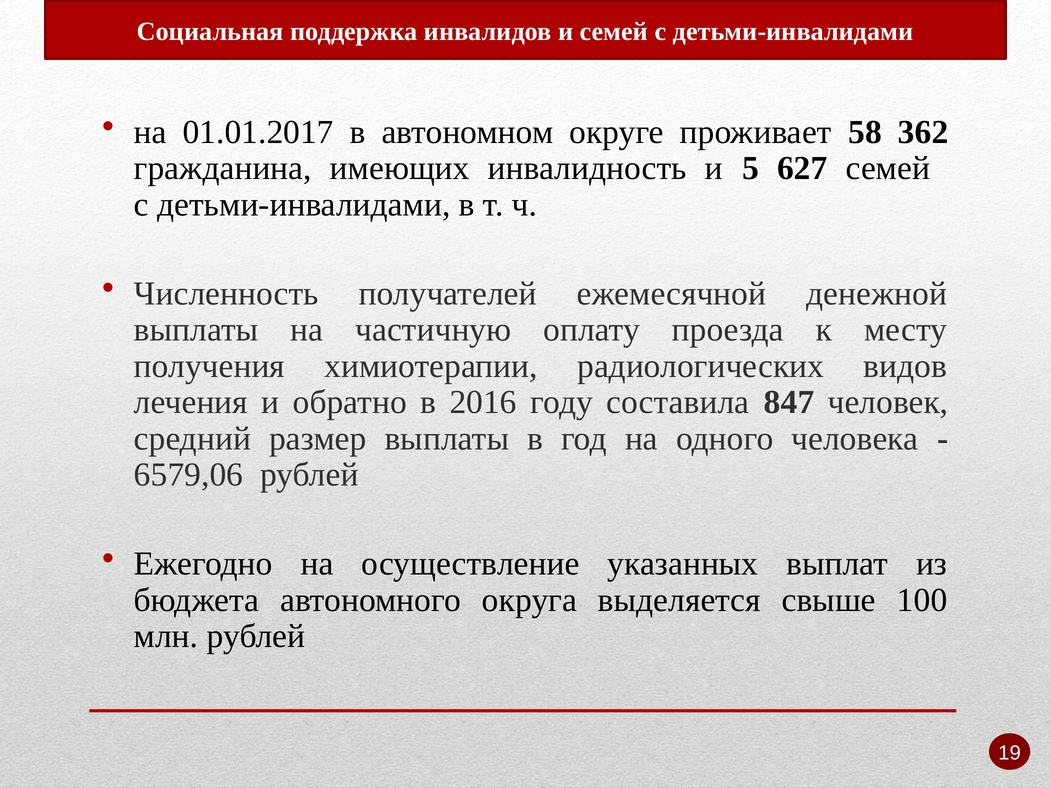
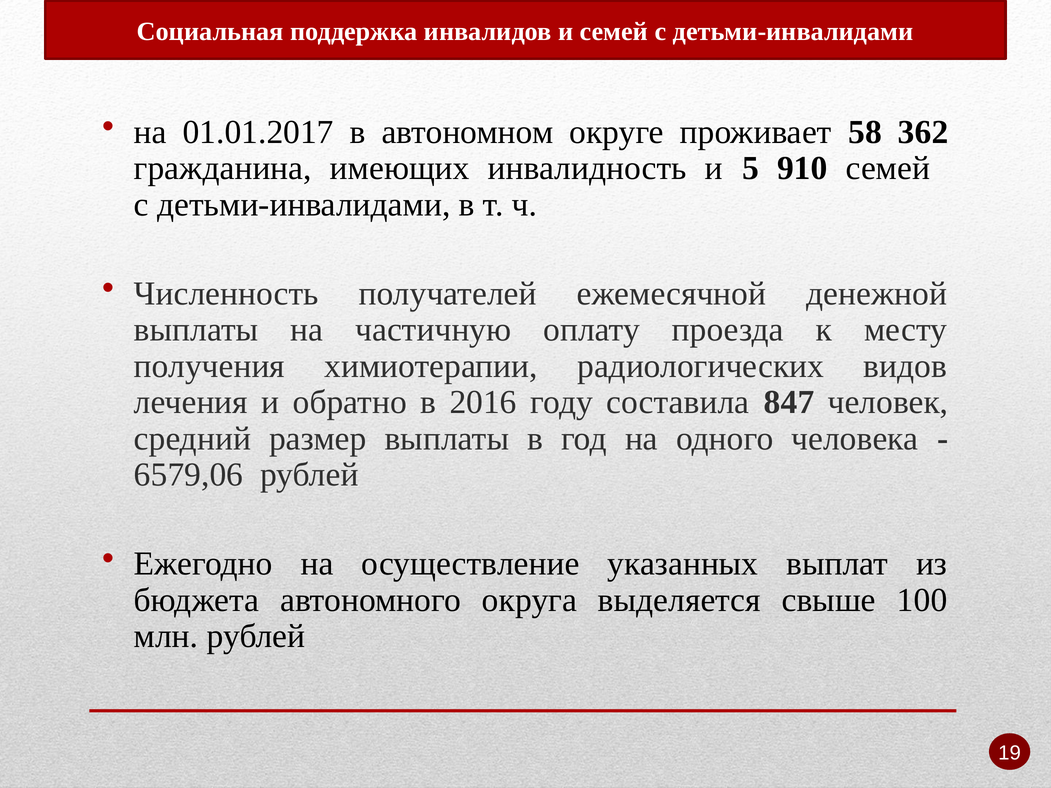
627: 627 -> 910 (802, 168)
